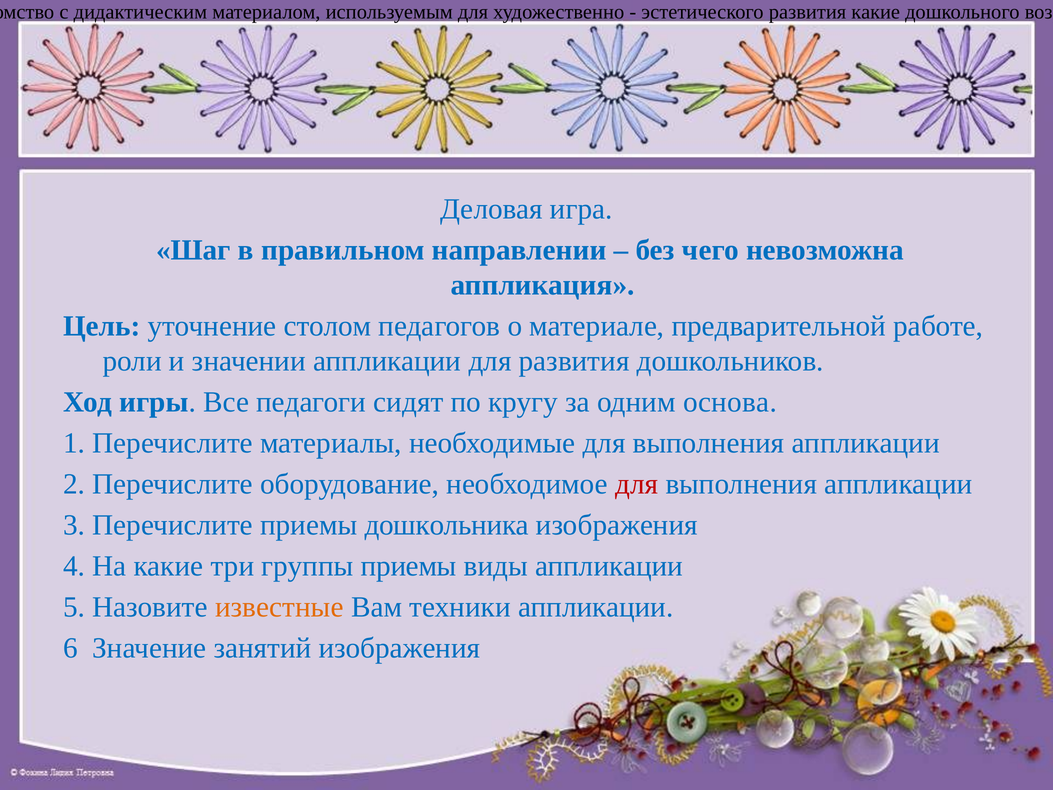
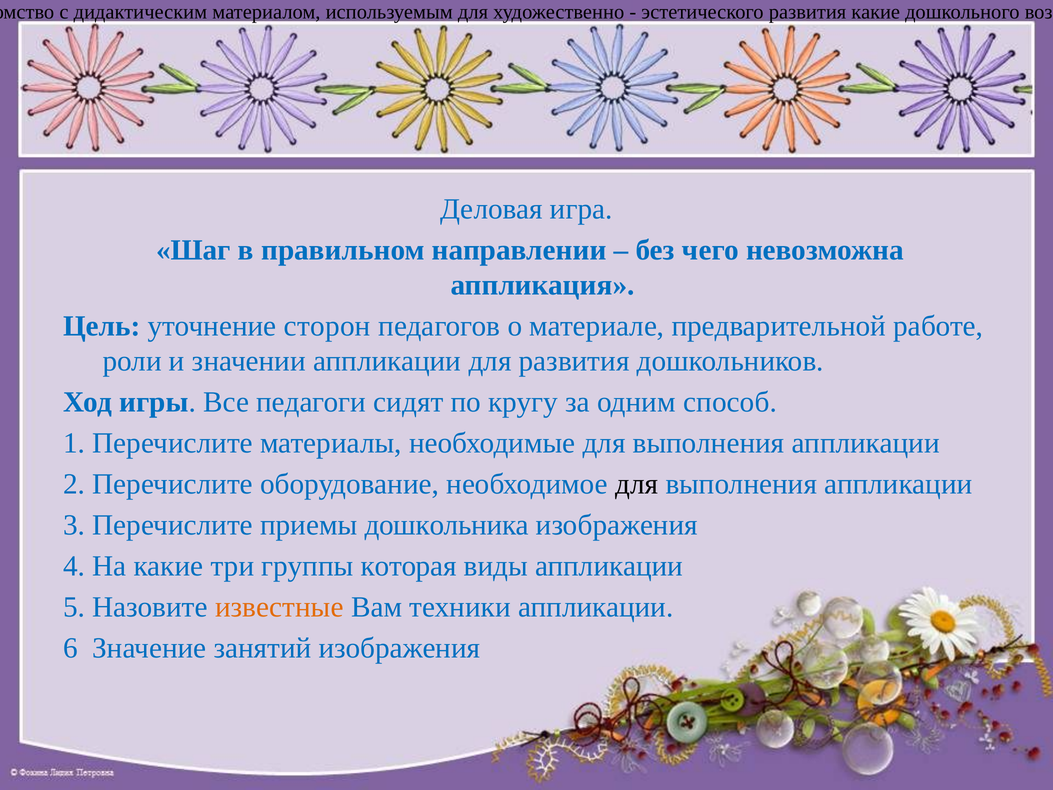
столом: столом -> сторон (327, 326)
основа: основа -> способ (730, 402)
для colour: red -> black (637, 484)
группы приемы: приемы -> которая (409, 566)
